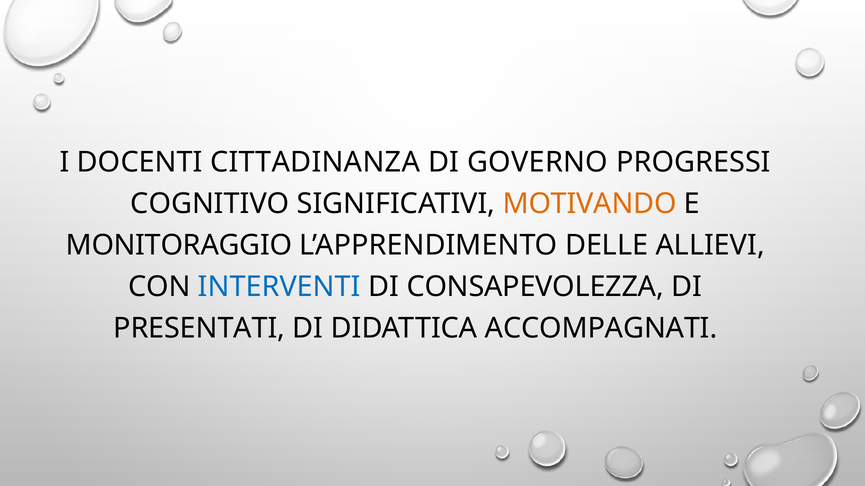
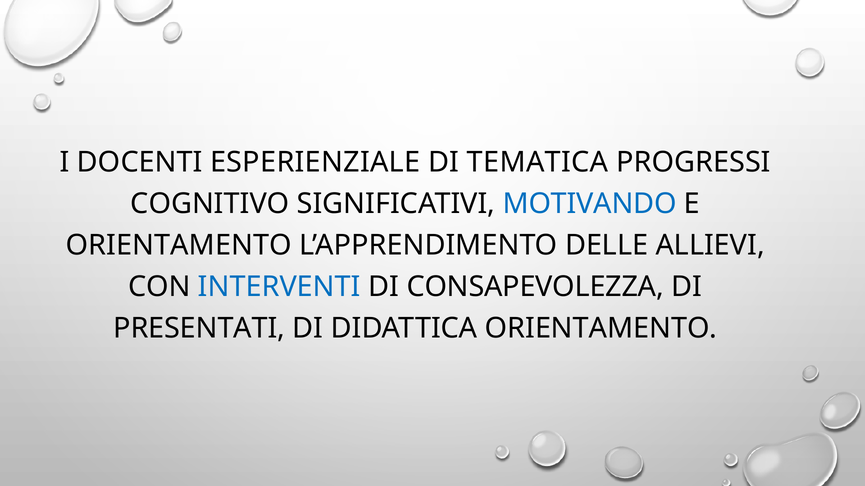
CITTADINANZA: CITTADINANZA -> ESPERIENZIALE (315, 162)
GOVERNO: GOVERNO -> TEMATICA (538, 162)
MOTIVANDO colour: orange -> blue (590, 204)
MONITORAGGIO: MONITORAGGIO -> ORIENTAMENTO (179, 245)
DIDATTICA ACCOMPAGNATI: ACCOMPAGNATI -> ORIENTAMENTO (601, 328)
